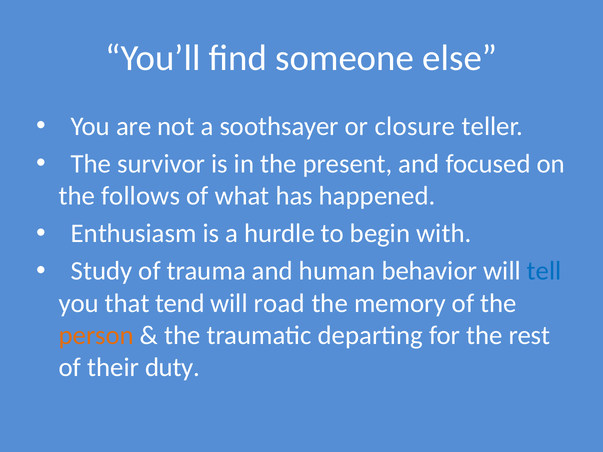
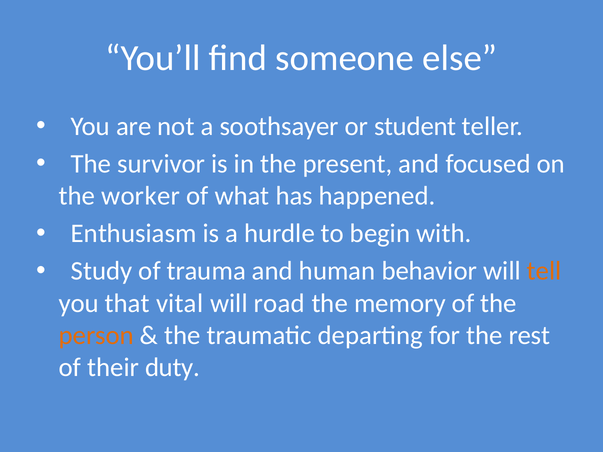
closure: closure -> student (415, 126)
follows: follows -> worker (141, 196)
tell colour: blue -> orange (544, 271)
tend: tend -> vital (180, 303)
